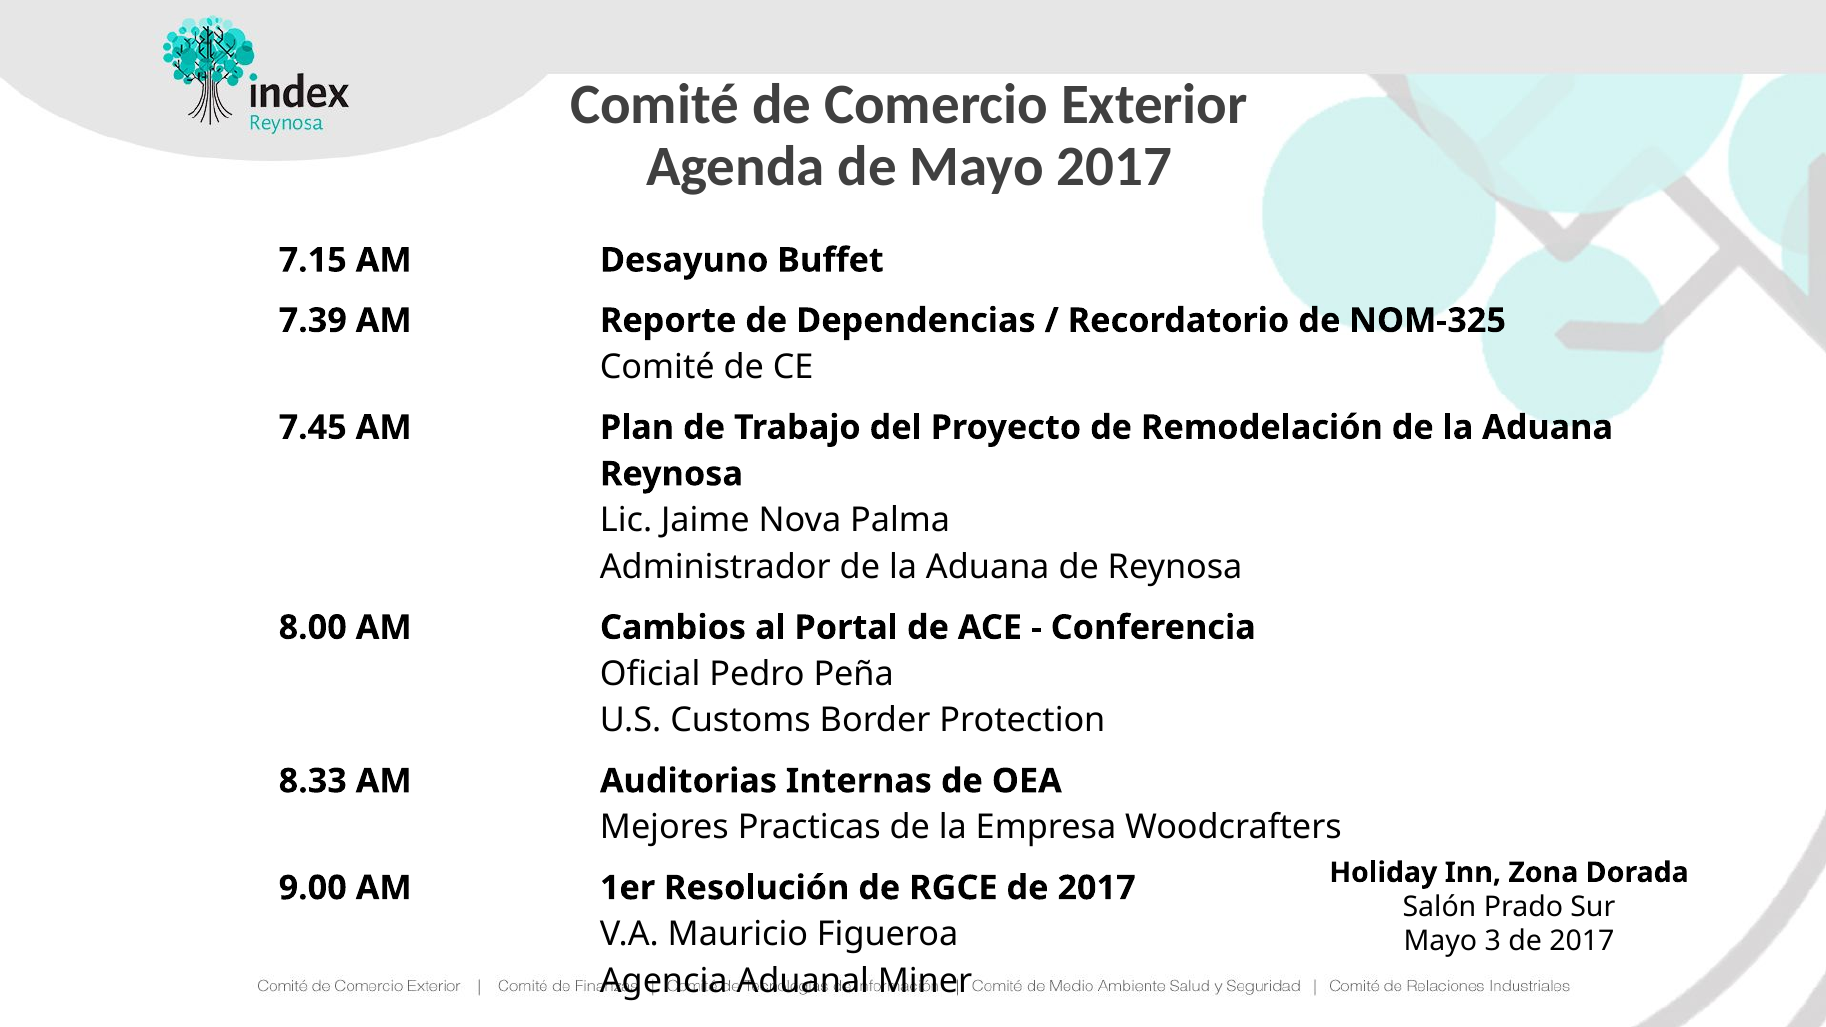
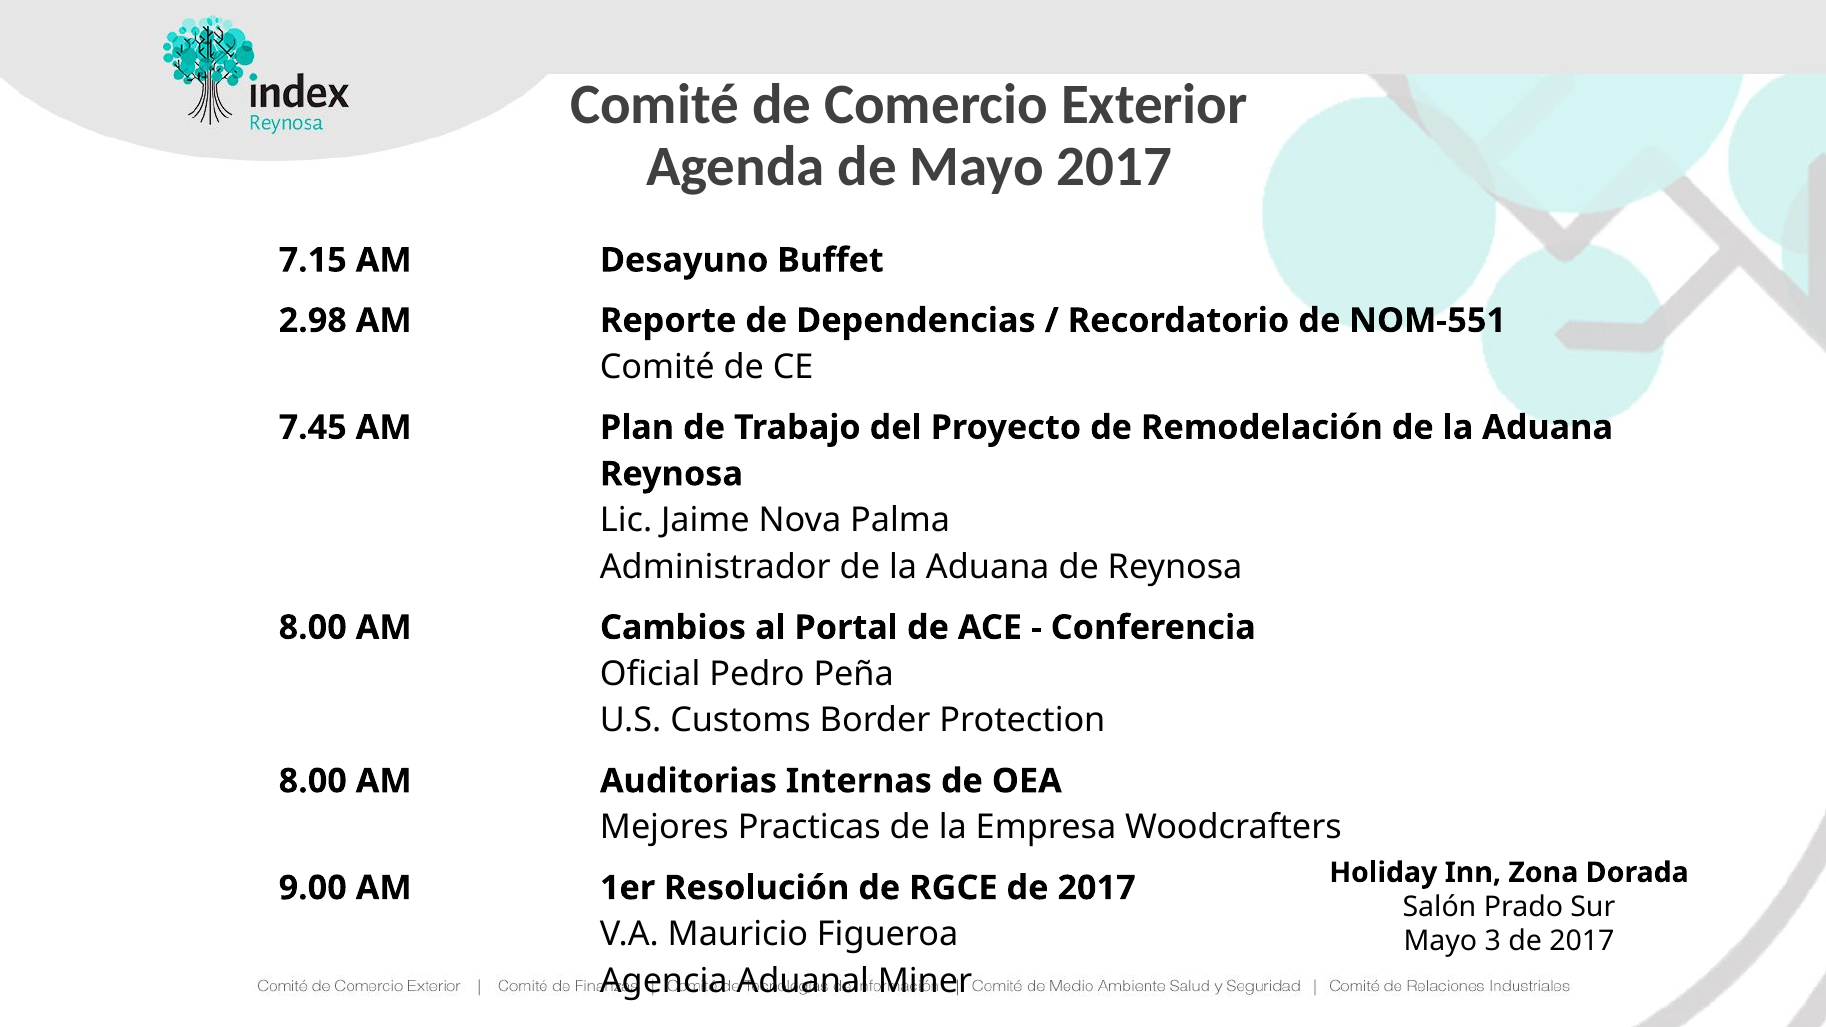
7.39: 7.39 -> 2.98 (313, 321)
NOM-325: NOM-325 -> NOM-551 (1428, 321)
8.33: 8.33 -> 8.00 (313, 781)
